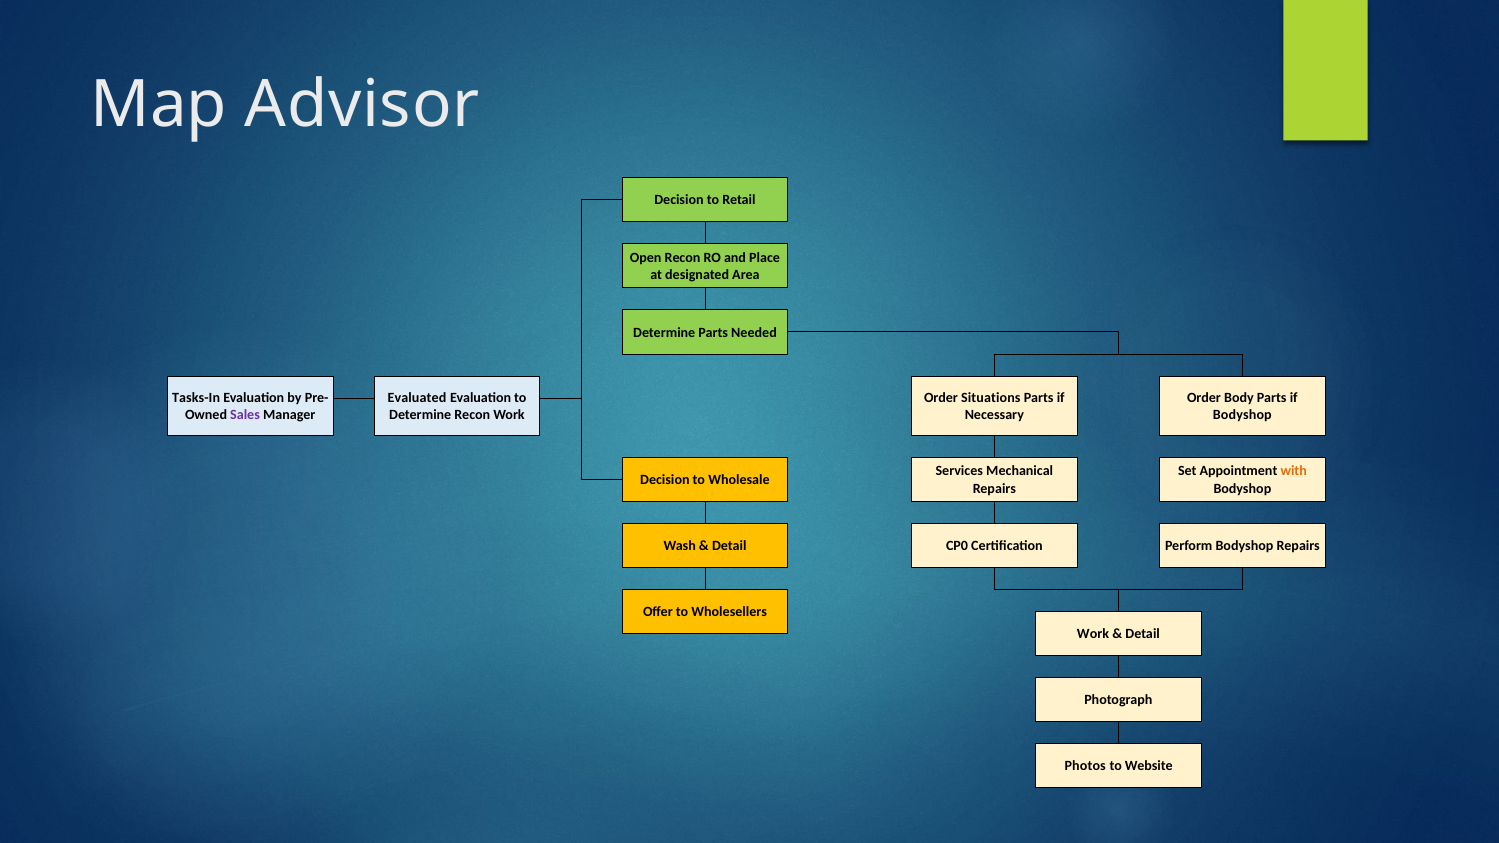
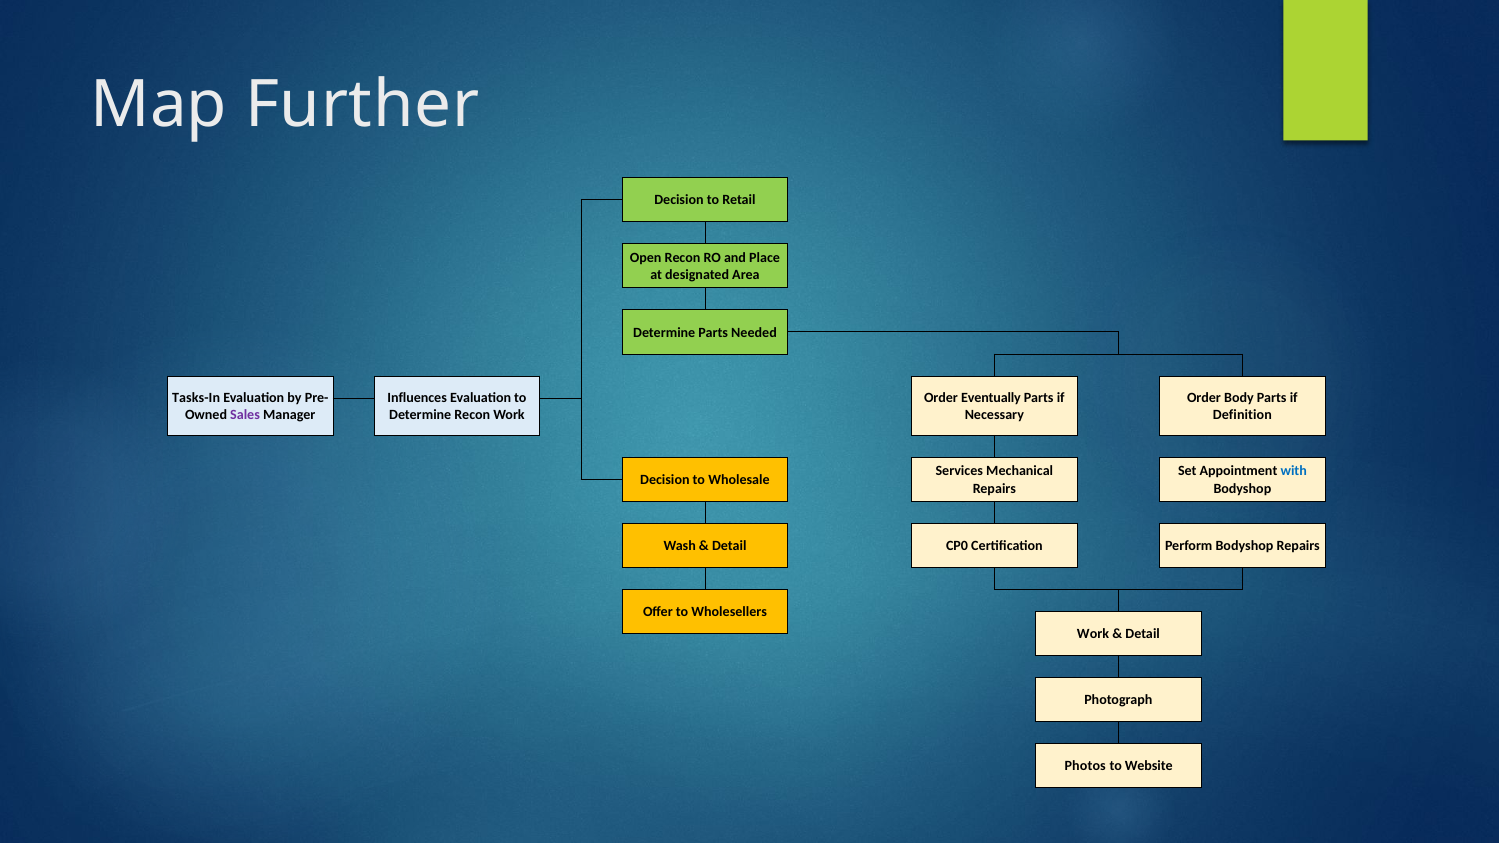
Advisor: Advisor -> Further (362, 105)
Evaluated: Evaluated -> Influences (417, 398)
Situations: Situations -> Eventually (991, 398)
Bodyshop: Bodyshop -> Definition (1242, 415)
with colour: orange -> blue (1294, 471)
